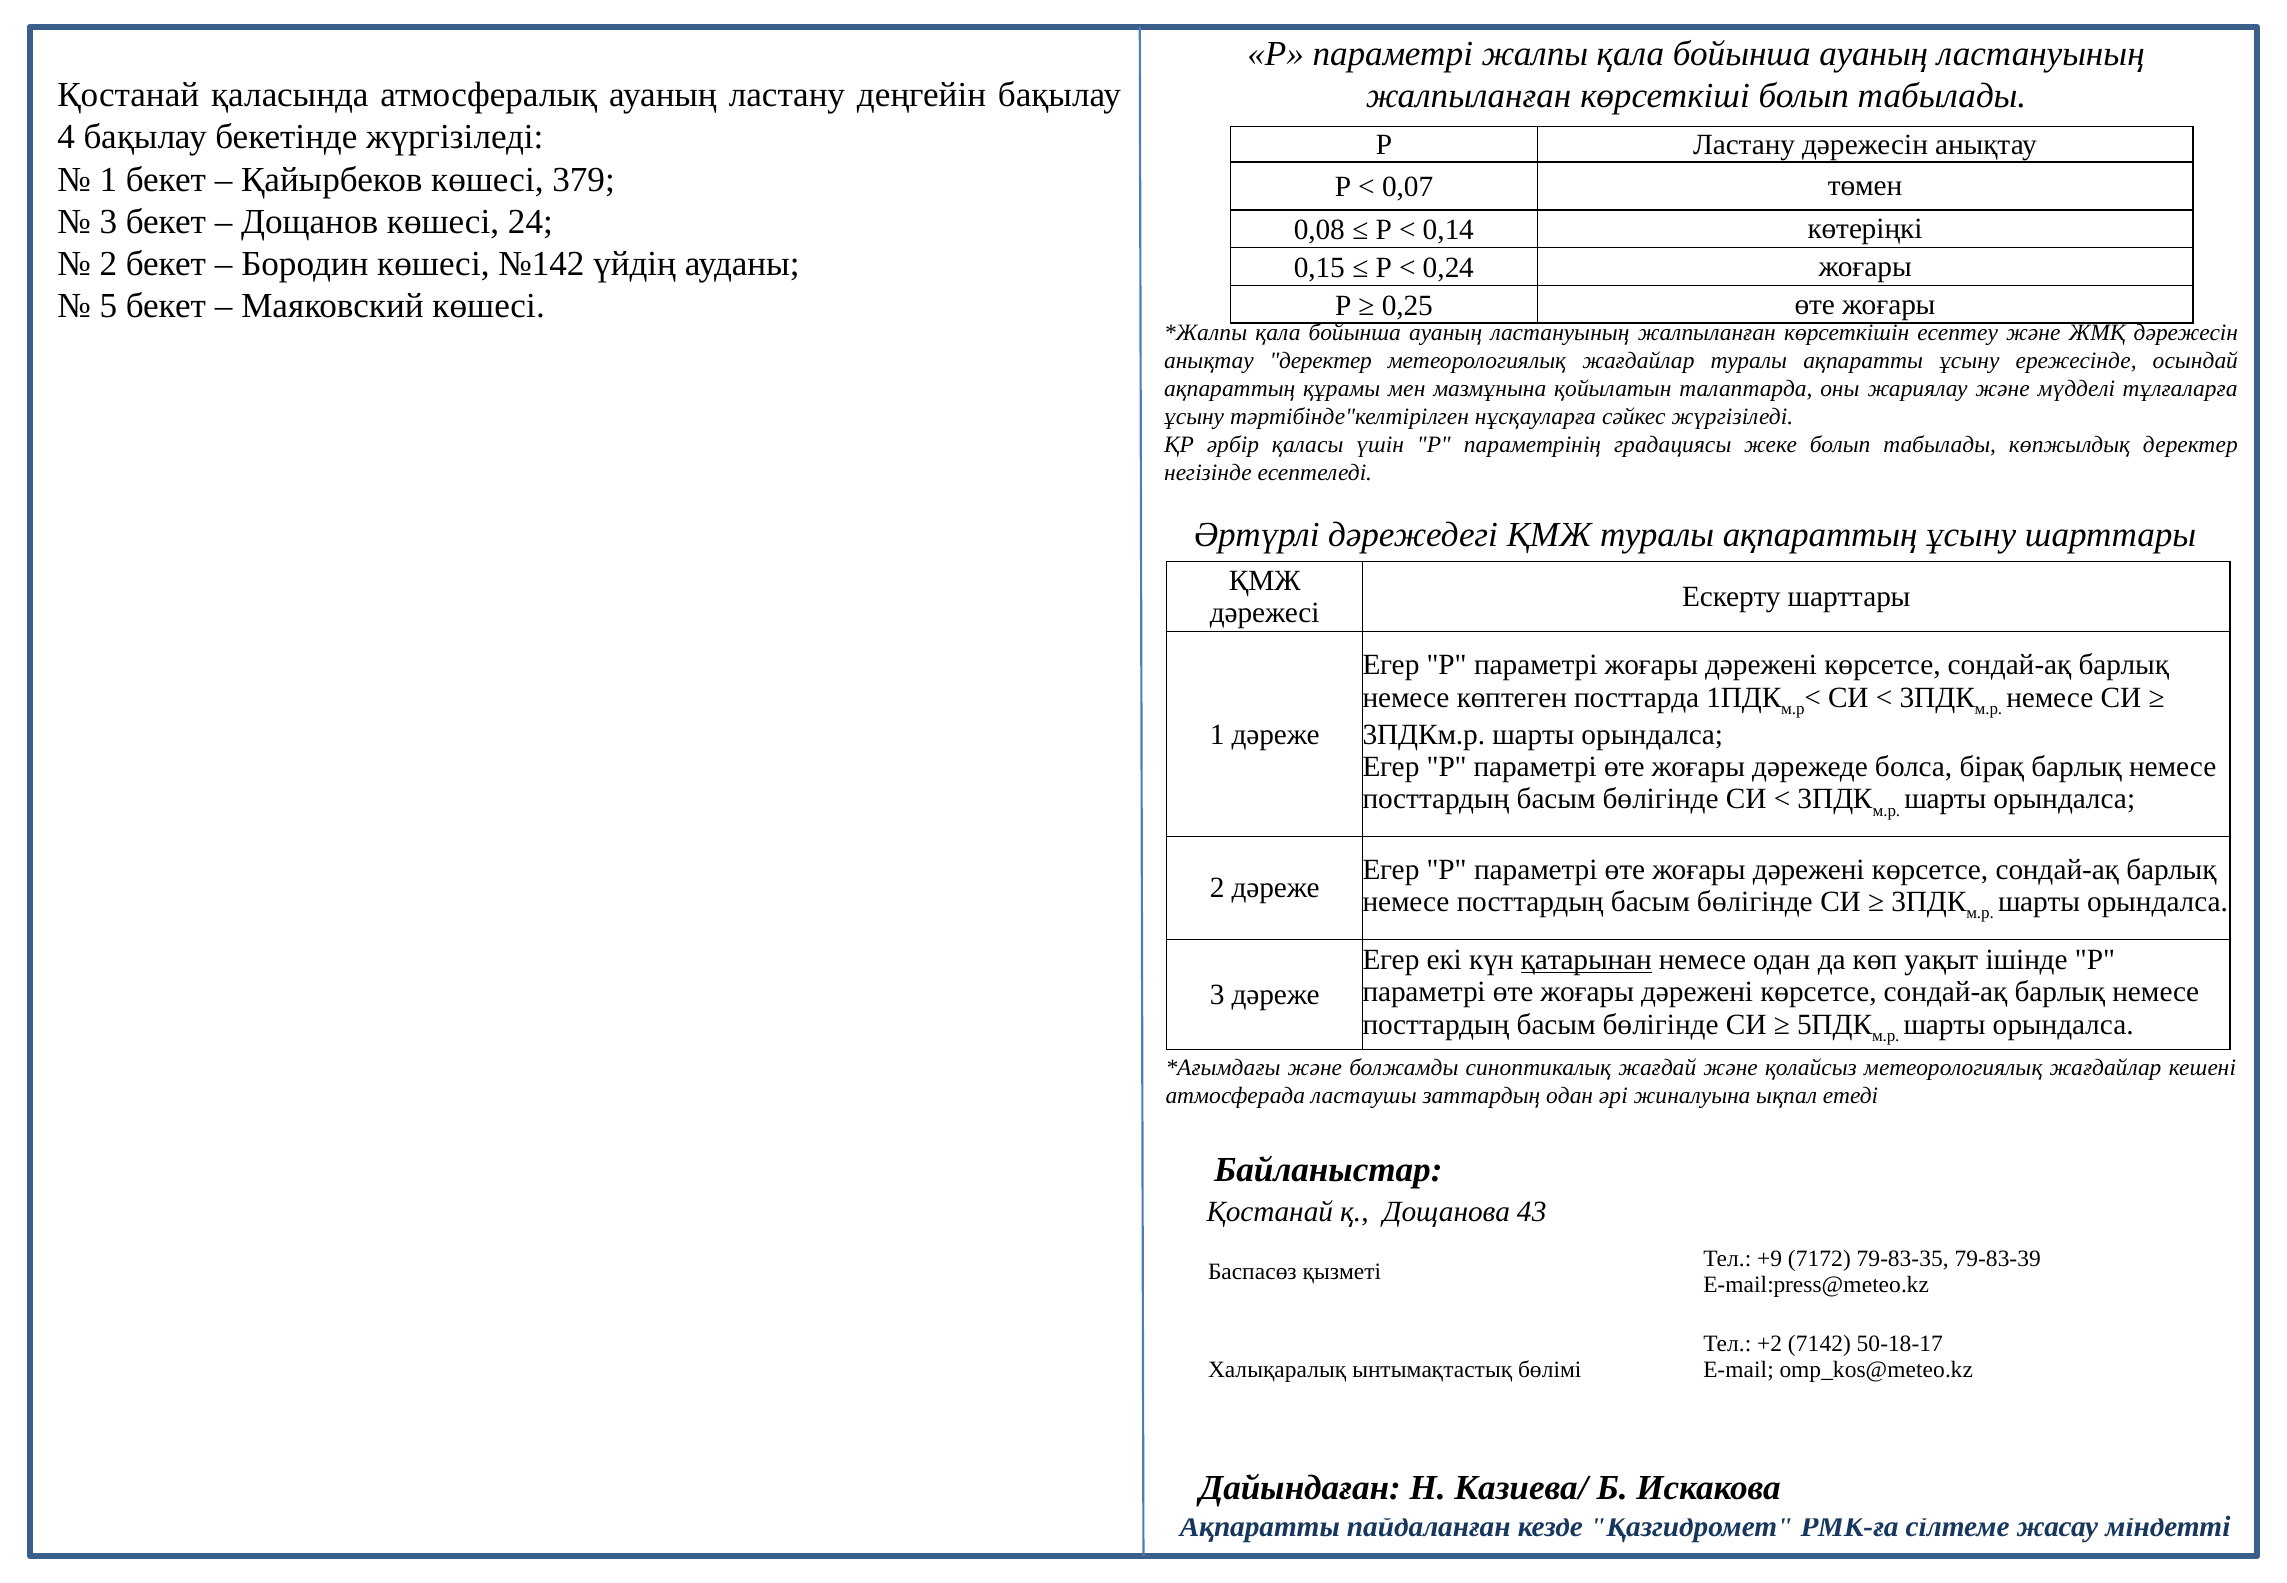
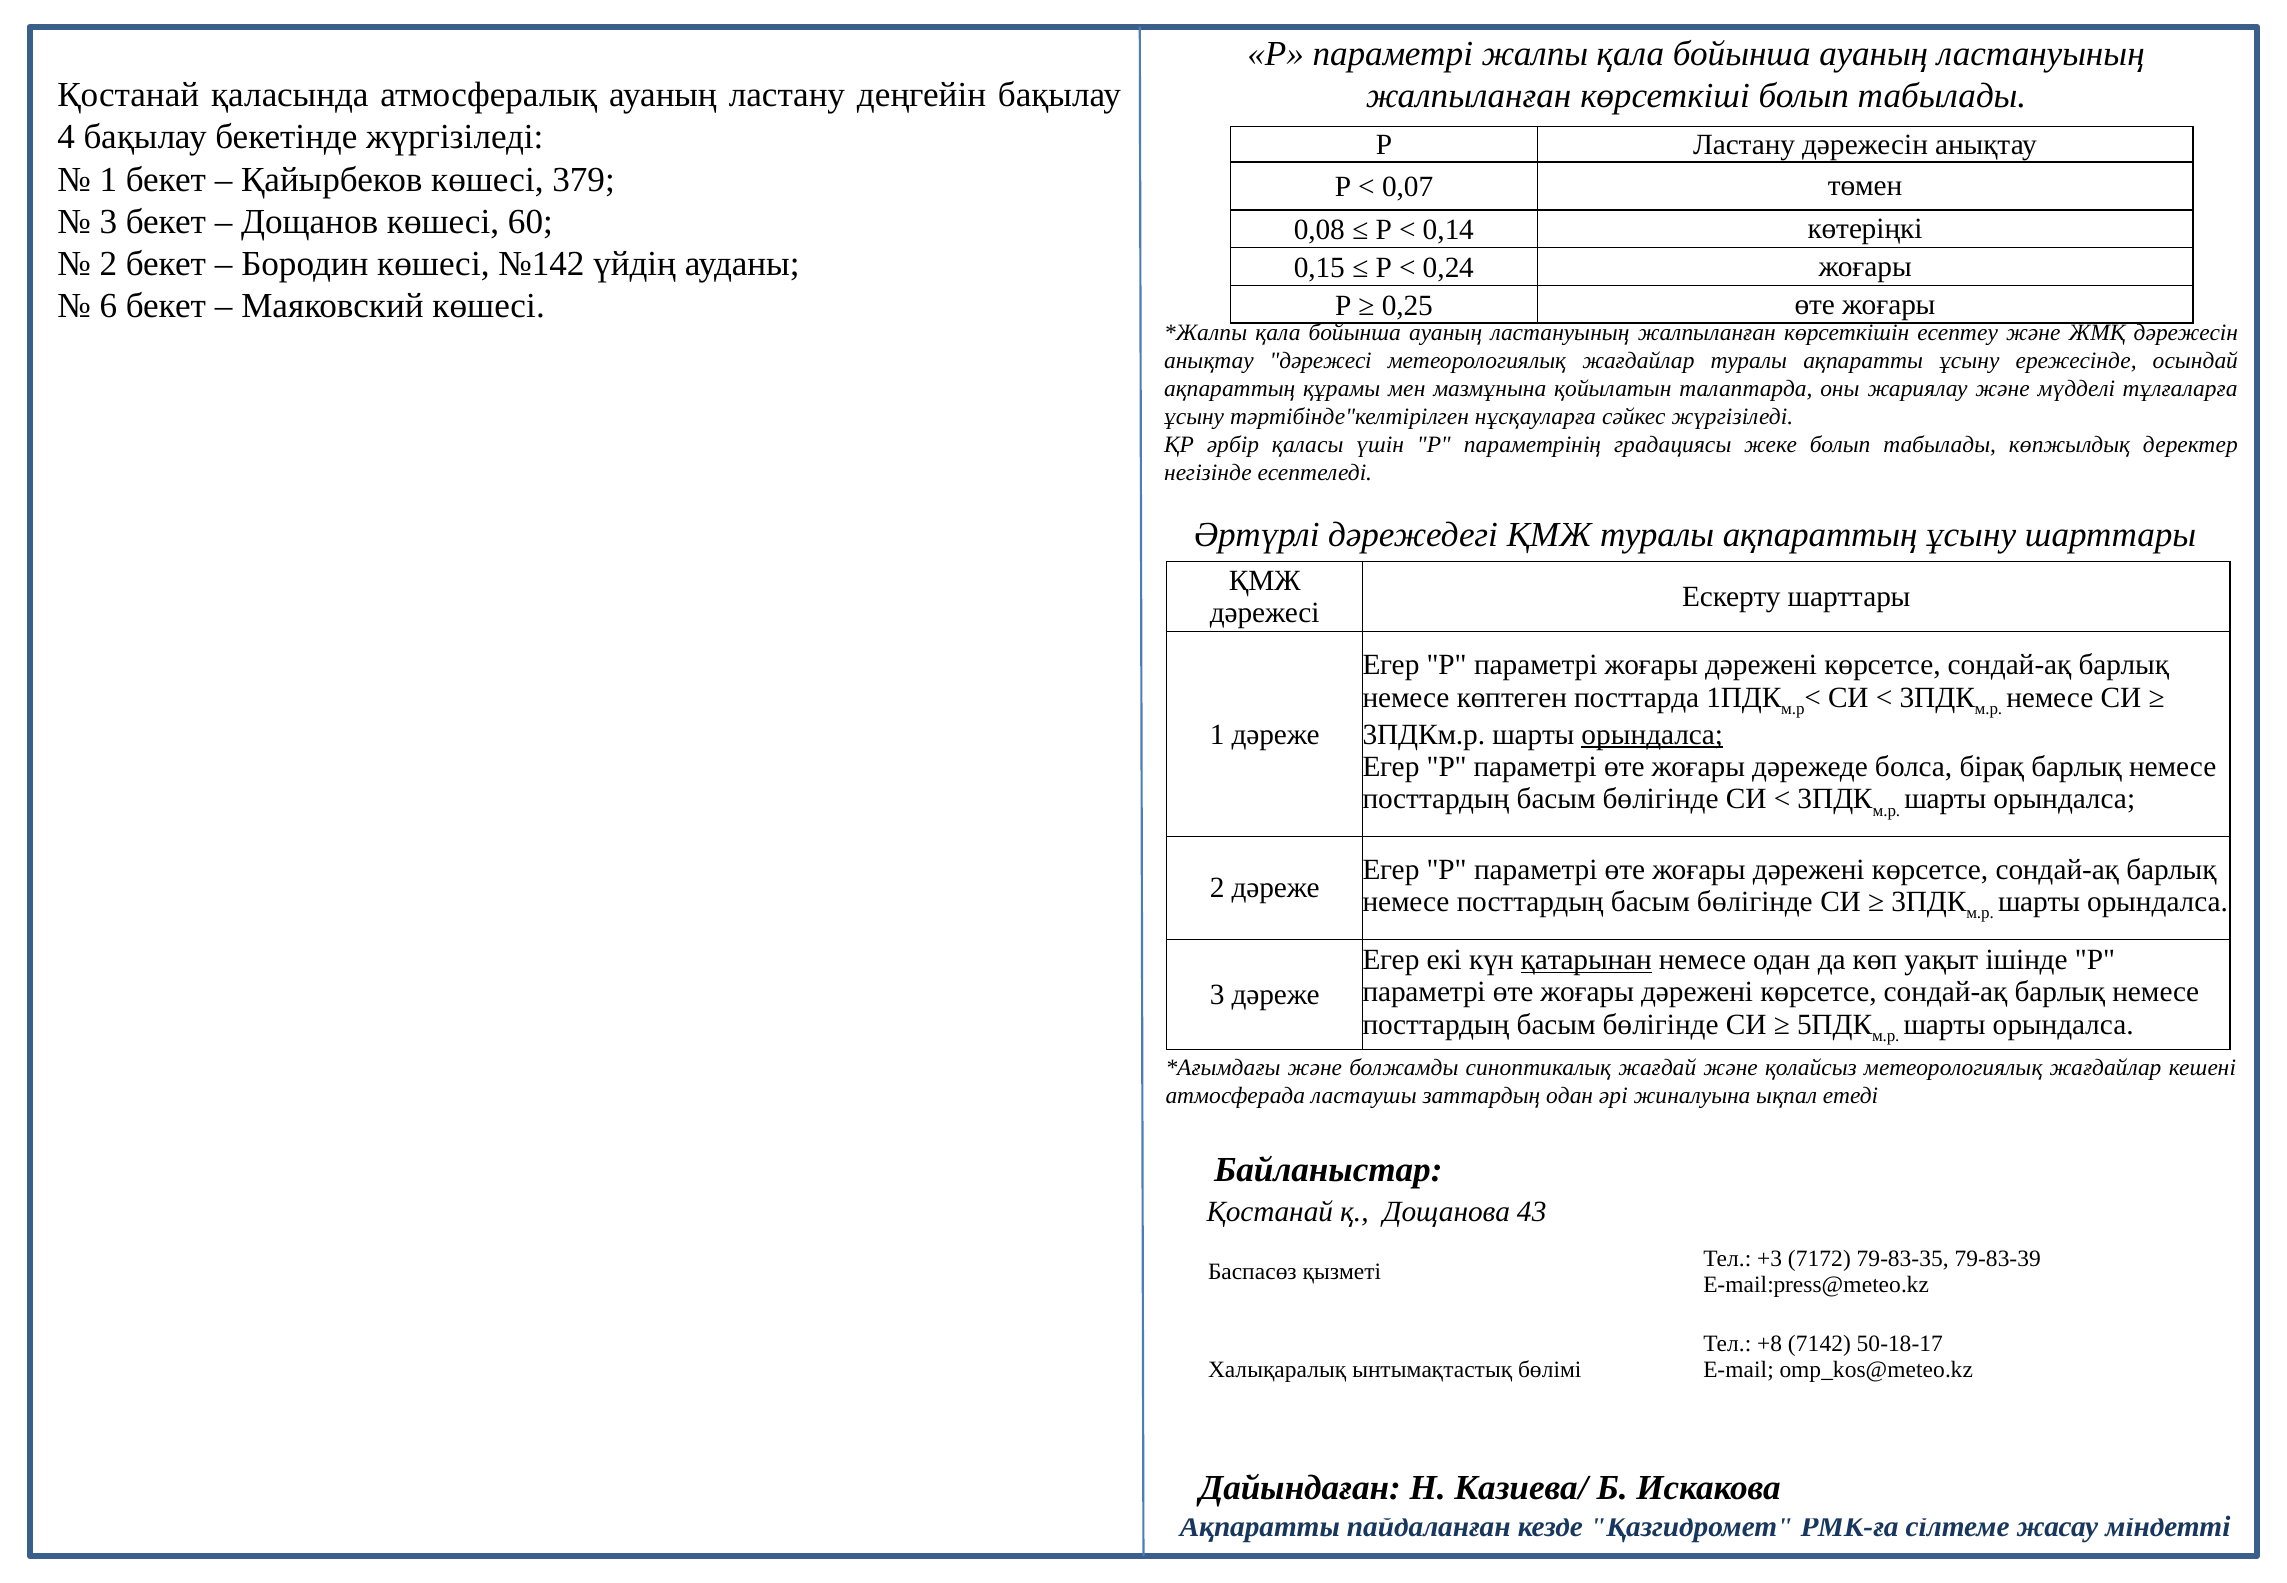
24: 24 -> 60 (530, 222)
5: 5 -> 6 (108, 306)
анықтау деректер: деректер -> дәрежесі (1321, 361)
орындалса underline: none -> present (1652, 735)
+9: +9 -> +3 (1770, 1259)
+2: +2 -> +8 (1770, 1344)
